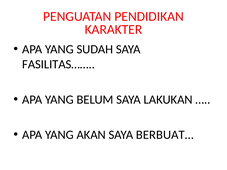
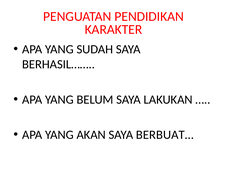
FASILITAS……: FASILITAS…… -> BERHASIL…… (59, 64)
